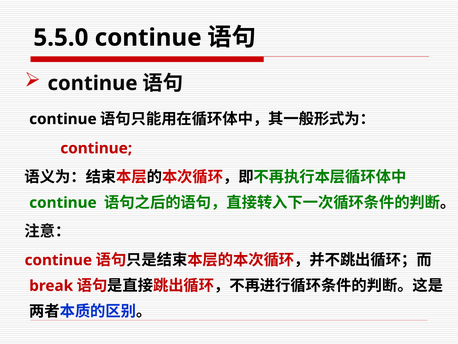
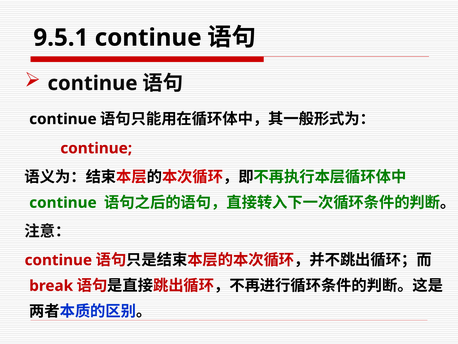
5.5.0: 5.5.0 -> 9.5.1 (61, 38)
